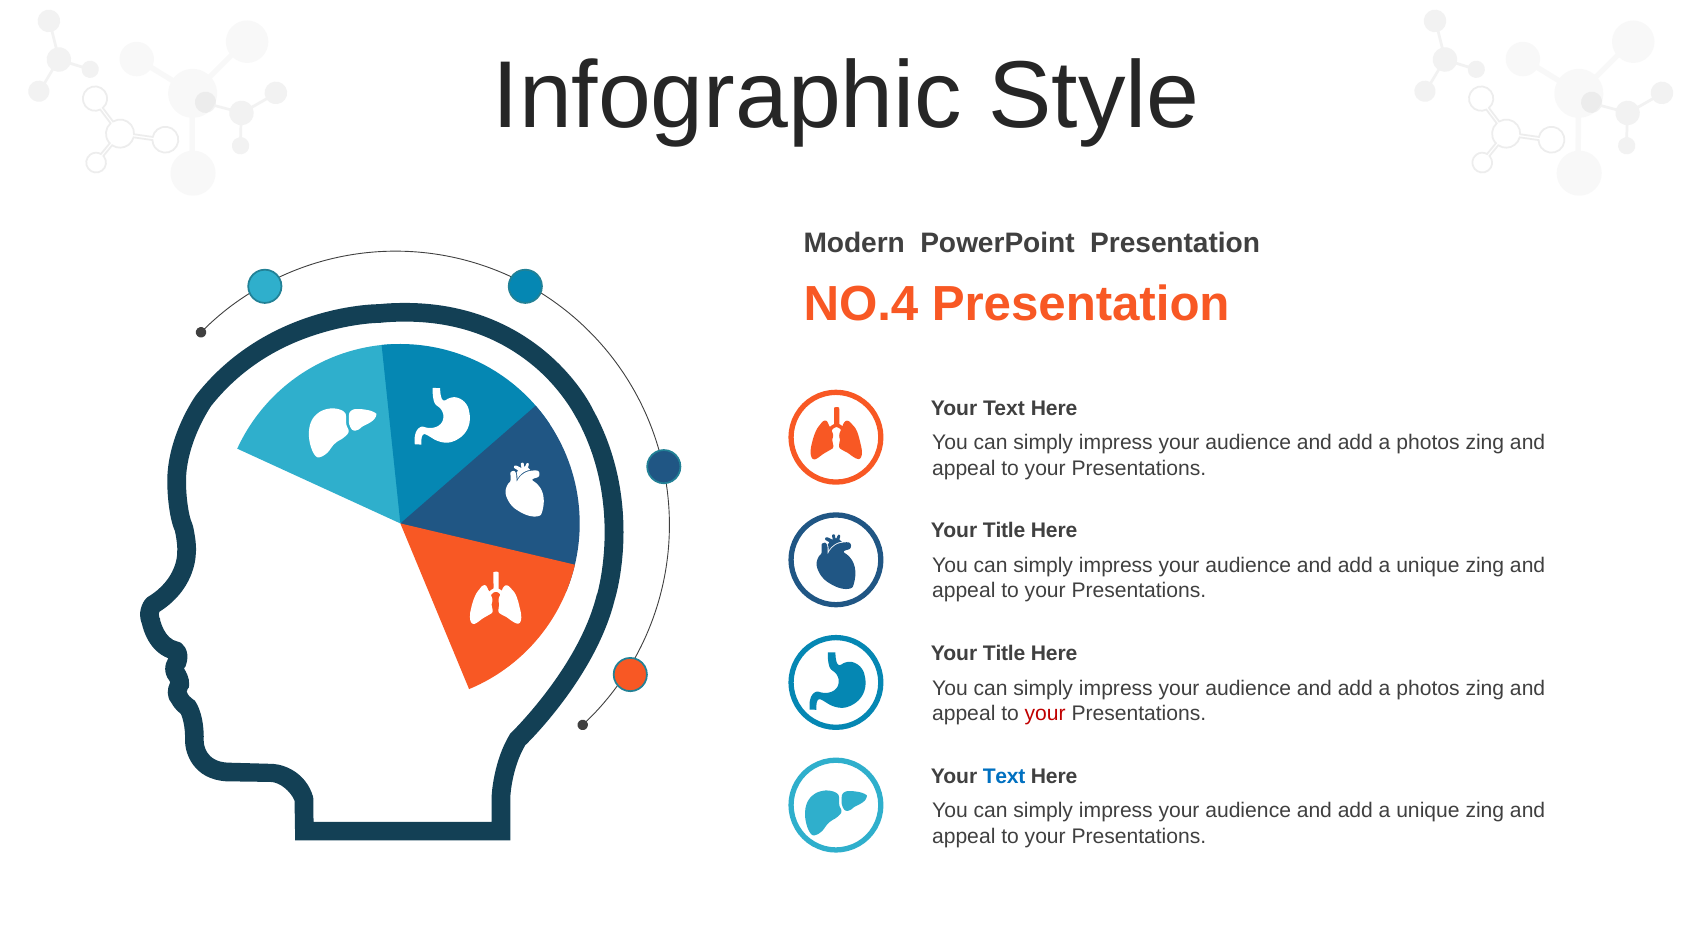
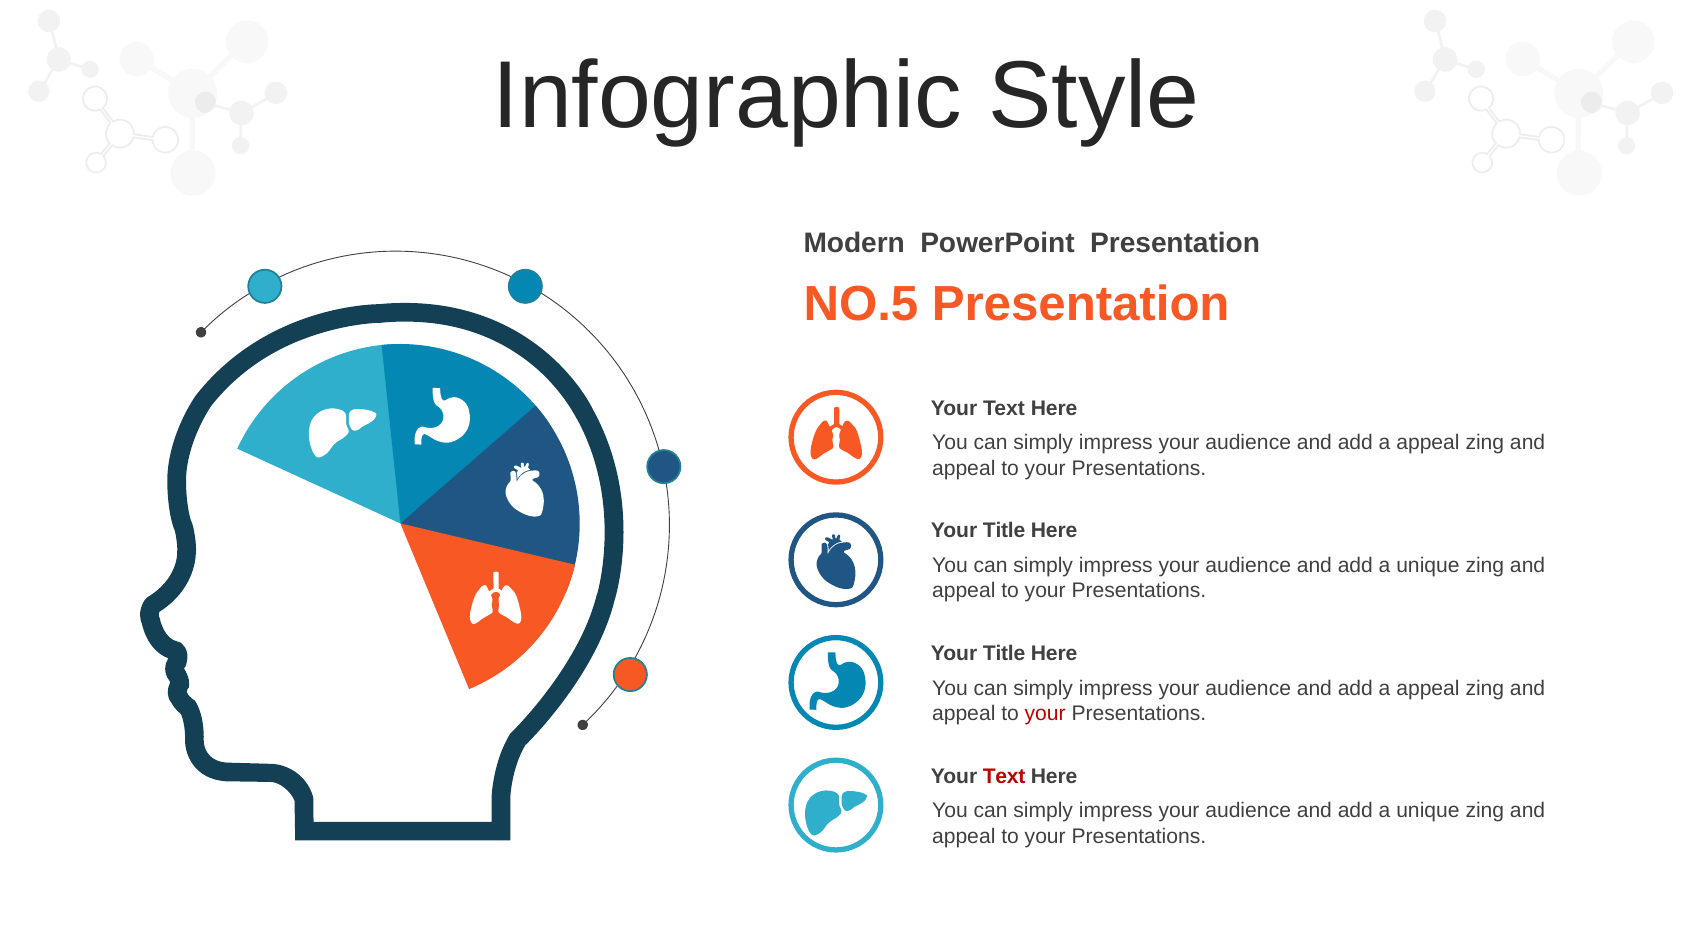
NO.4: NO.4 -> NO.5 (861, 305)
photos: photos -> appeal (1428, 443)
photos: photos -> appeal (1428, 688)
Text colour: blue -> red (1004, 776)
